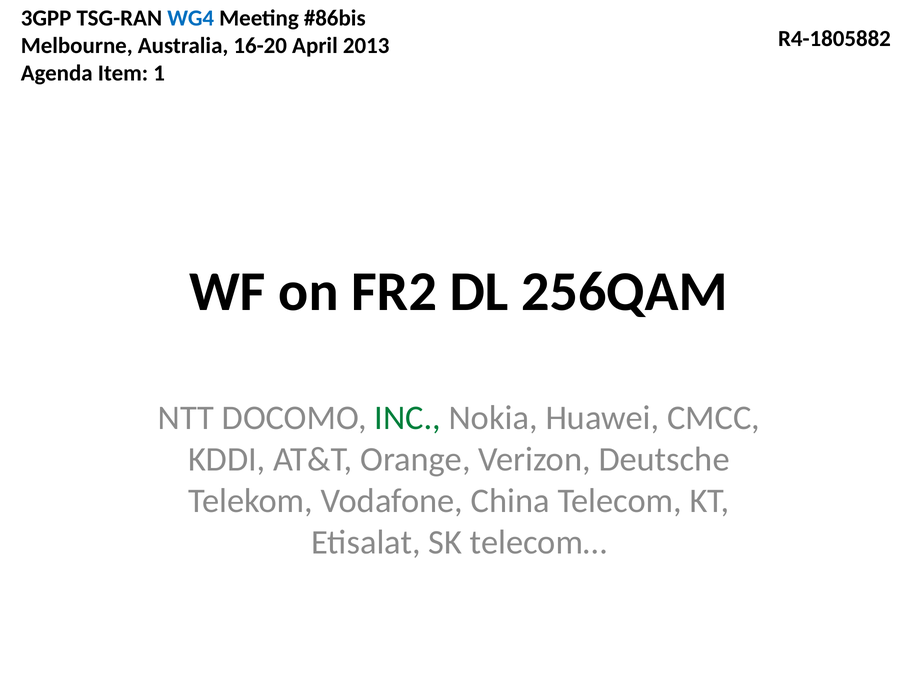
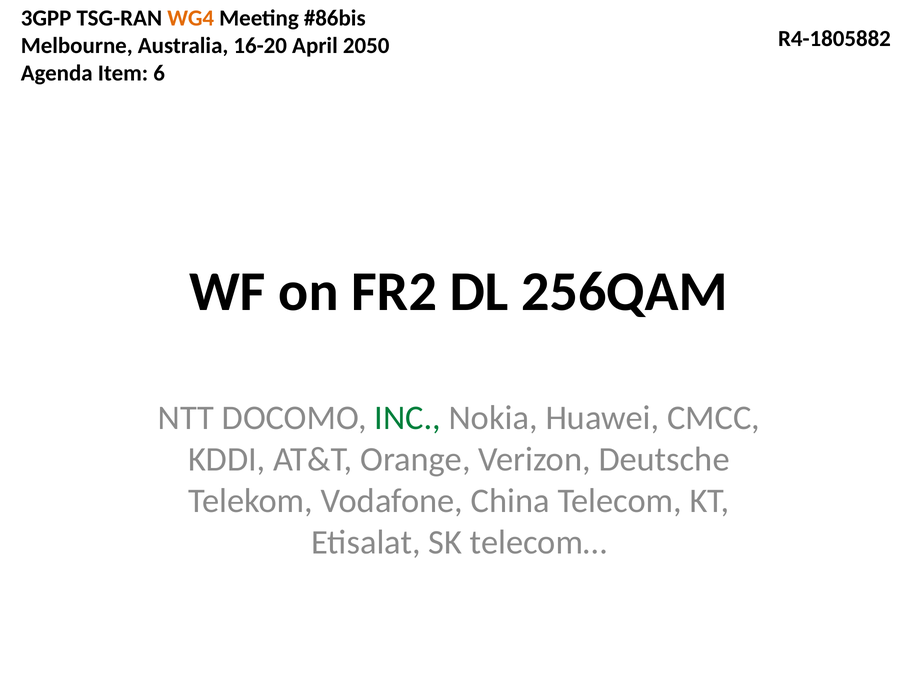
WG4 colour: blue -> orange (191, 18)
2013: 2013 -> 2050 (366, 46)
1: 1 -> 6 (159, 73)
